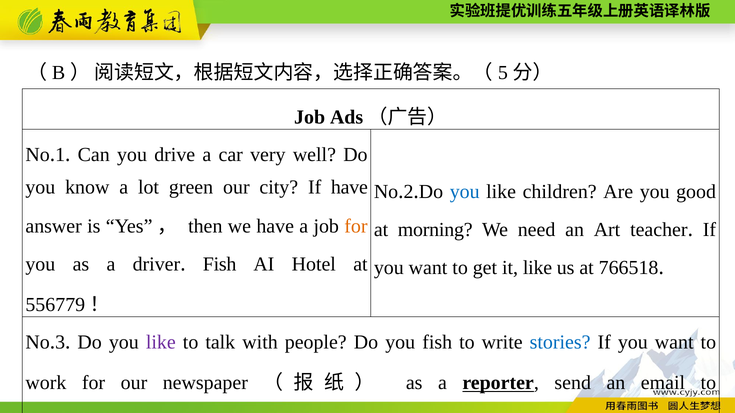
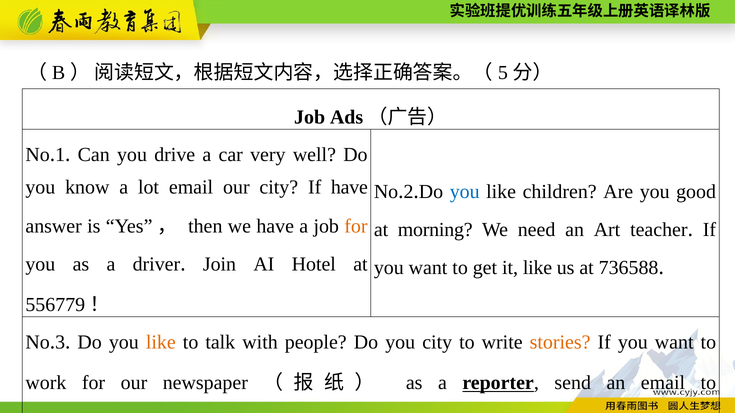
lot green: green -> email (191, 187)
Fish: Fish -> Join (219, 264)
766518: 766518 -> 736588 (629, 268)
like colour: purple -> orange (161, 343)
you fish: fish -> city (437, 343)
stories colour: blue -> orange (560, 343)
